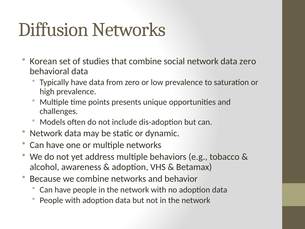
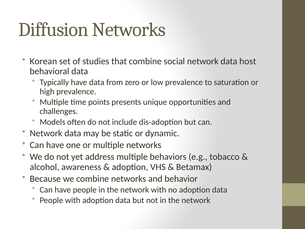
data zero: zero -> host (248, 61)
